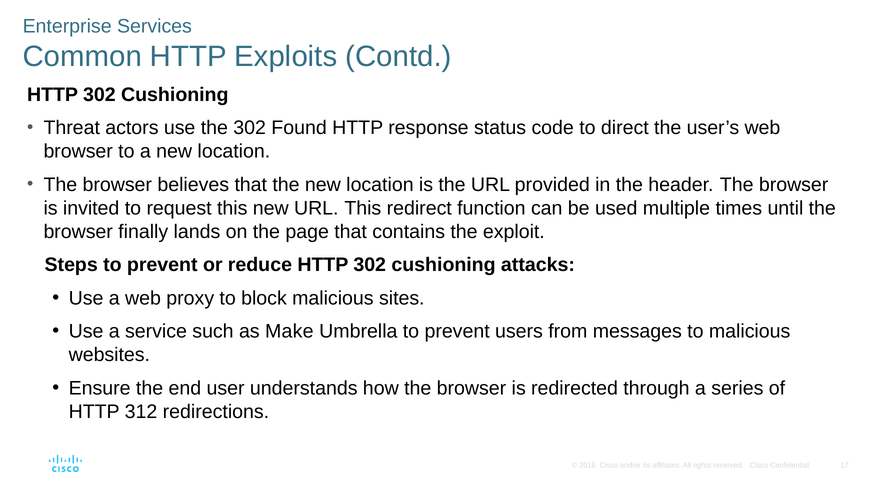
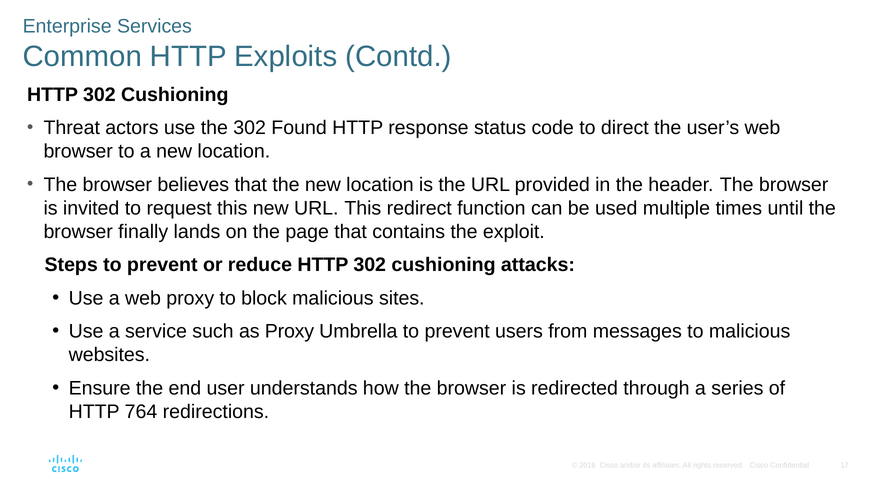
as Make: Make -> Proxy (290, 332)
312: 312 -> 764 (141, 412)
